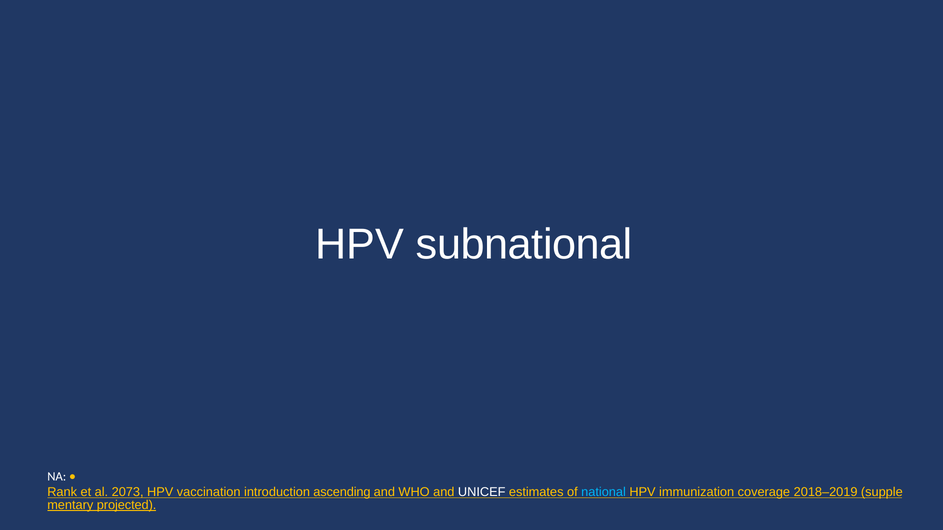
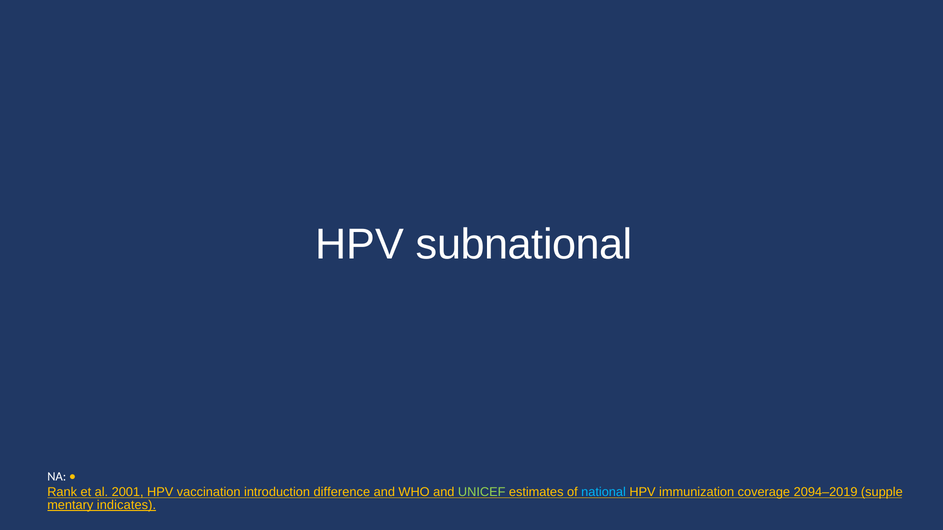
2073: 2073 -> 2001 (128, 492)
ascending: ascending -> difference (342, 492)
UNICEF colour: white -> light green (482, 492)
2018–2019: 2018–2019 -> 2094–2019 (826, 492)
projected: projected -> indicates (126, 505)
